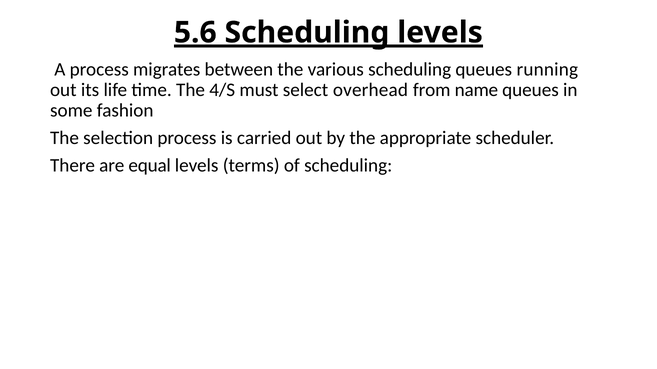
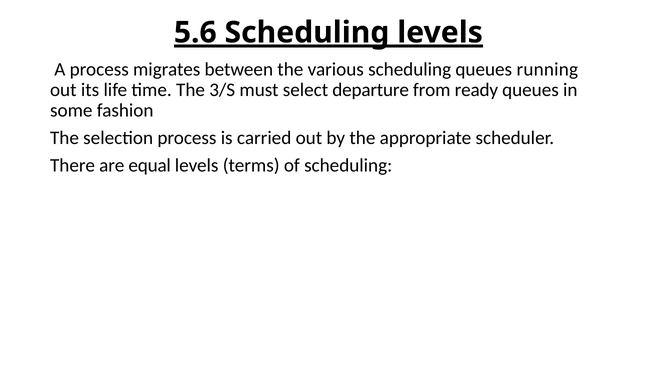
4/S: 4/S -> 3/S (222, 90)
overhead: overhead -> departure (371, 90)
name: name -> ready (476, 90)
